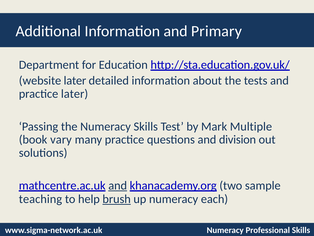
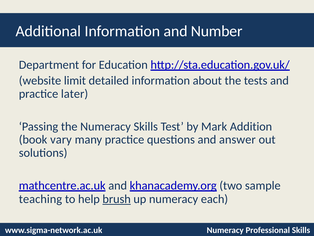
Primary: Primary -> Number (217, 31)
website later: later -> limit (75, 80)
Multiple: Multiple -> Addition (251, 126)
division: division -> answer (237, 139)
and underline: present -> none (118, 185)
